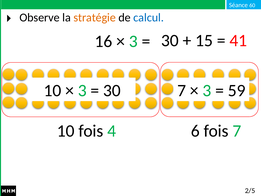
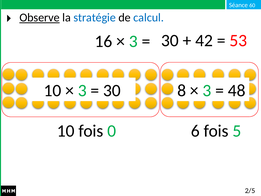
Observe underline: none -> present (40, 18)
stratégie colour: orange -> blue (95, 18)
15: 15 -> 42 (204, 40)
41: 41 -> 53 (238, 40)
30 7: 7 -> 8 (182, 90)
59: 59 -> 48 (237, 90)
4: 4 -> 0 (112, 131)
fois 7: 7 -> 5 (237, 131)
